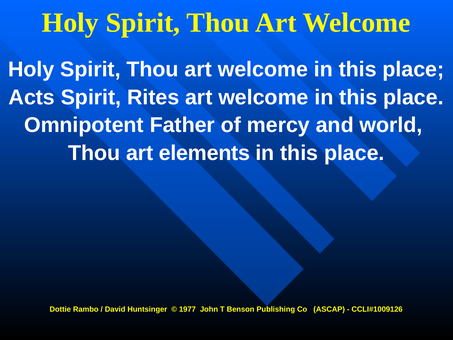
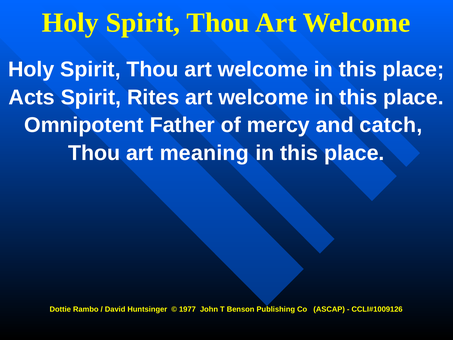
world: world -> catch (391, 125)
elements: elements -> meaning (204, 153)
